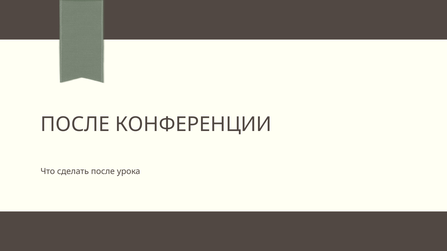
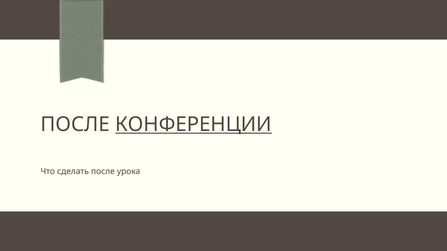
КОНФЕРЕНЦИИ underline: none -> present (193, 125)
